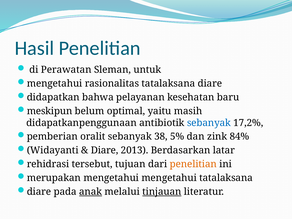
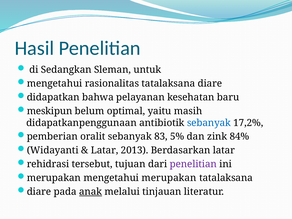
Perawatan: Perawatan -> Sedangkan (66, 70)
38: 38 -> 83 (161, 137)
Diare: Diare -> Latar (105, 150)
penelitian colour: orange -> purple (193, 164)
mengetahui mengetahui: mengetahui -> merupakan (169, 178)
tinjauan underline: present -> none (162, 192)
